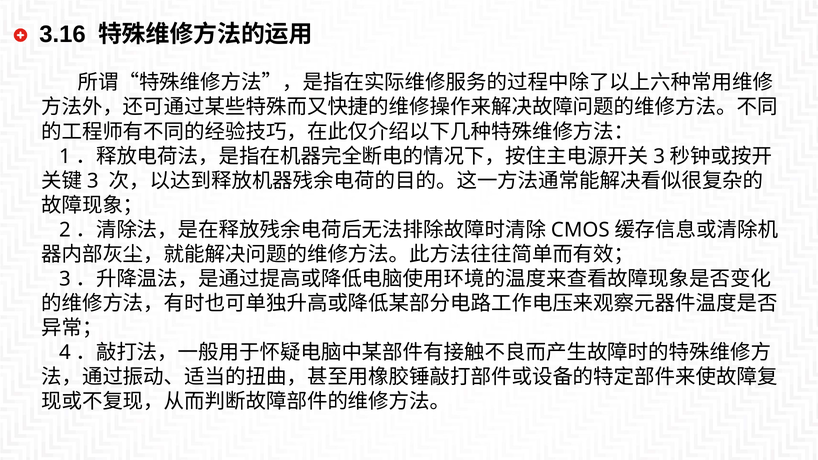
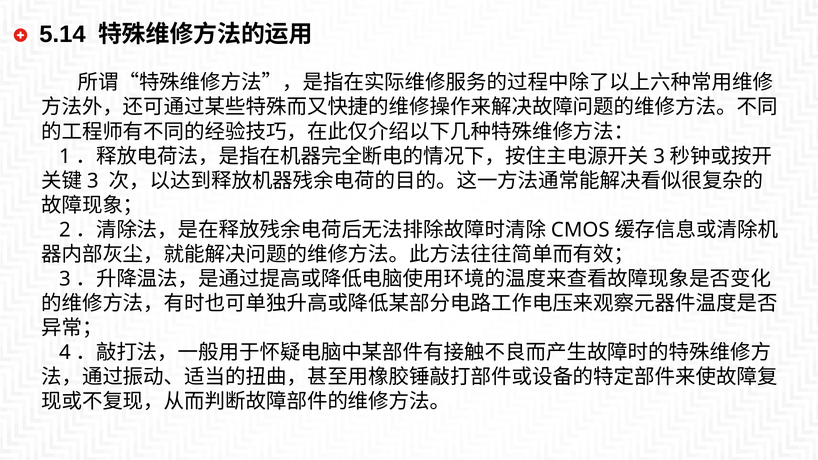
3.16: 3.16 -> 5.14 (63, 35)
